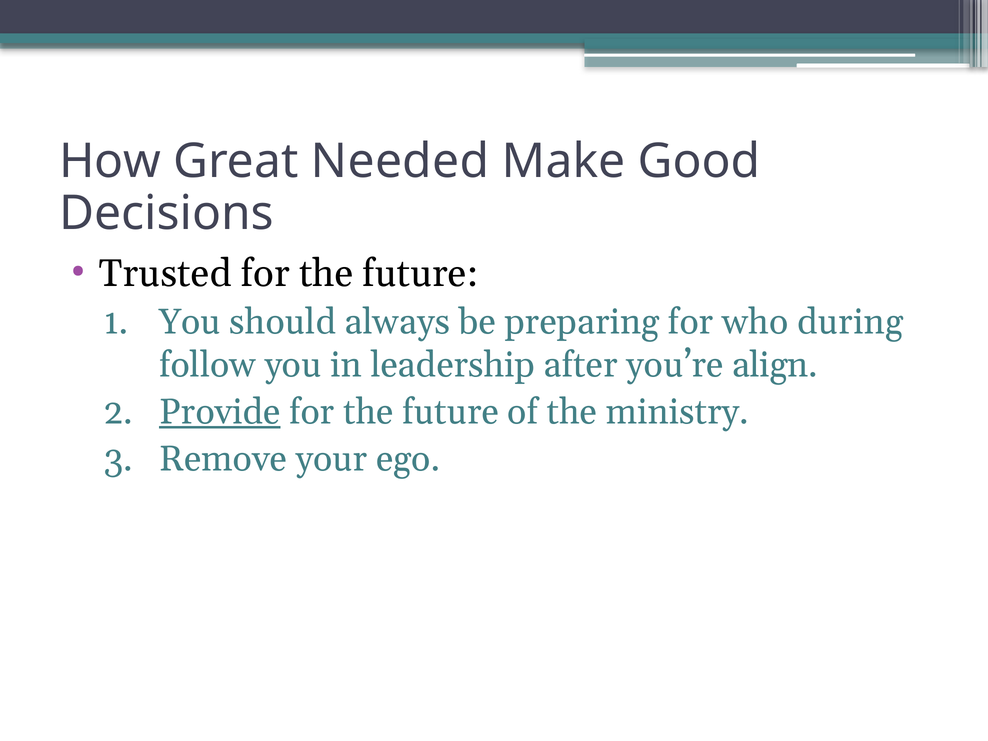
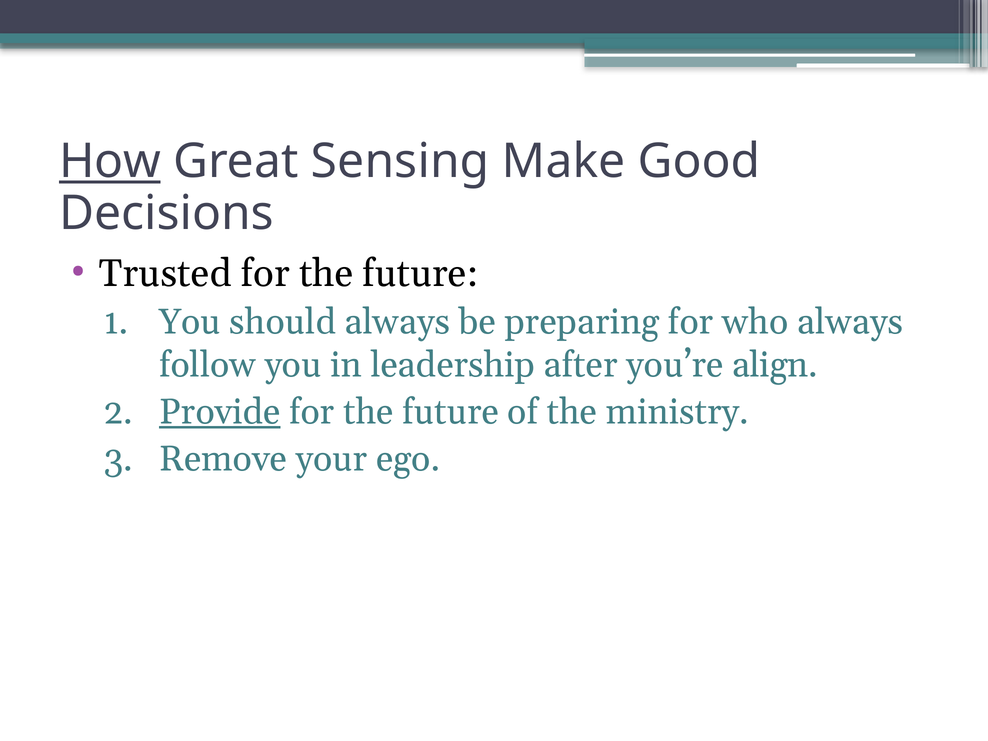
How underline: none -> present (110, 161)
Needed: Needed -> Sensing (400, 161)
who during: during -> always (850, 322)
